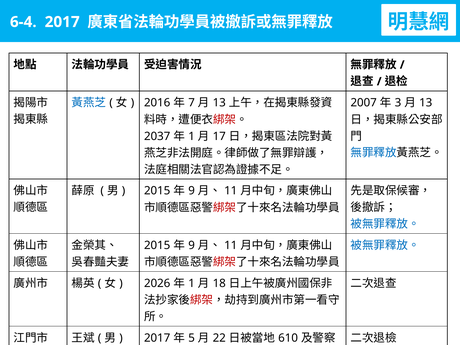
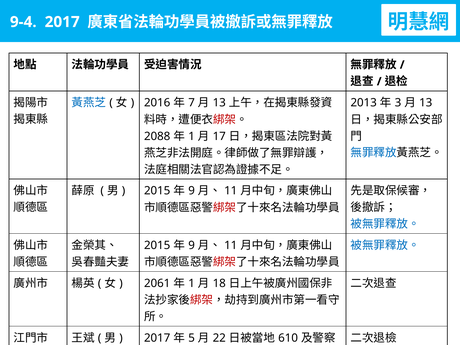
6-4: 6-4 -> 9-4 (23, 22)
2007: 2007 -> 2013 (364, 103)
2037: 2037 -> 2088 (157, 136)
2026: 2026 -> 2061 (157, 283)
